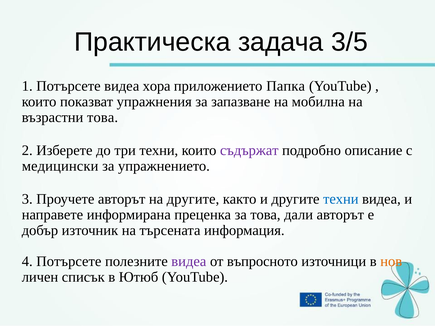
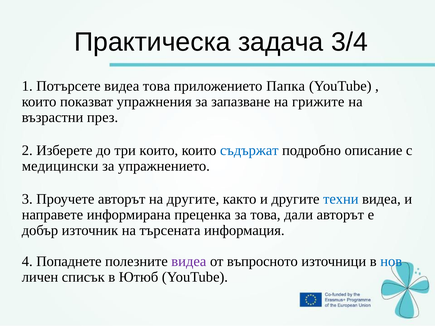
3/5: 3/5 -> 3/4 (350, 42)
видеа хора: хора -> това (156, 86)
мобилна: мобилна -> грижите (318, 102)
възрастни това: това -> през (103, 117)
три техни: техни -> които (159, 150)
съдържат colour: purple -> blue (249, 150)
4 Потърсете: Потърсете -> Попаднете (69, 262)
нов colour: orange -> blue (391, 262)
